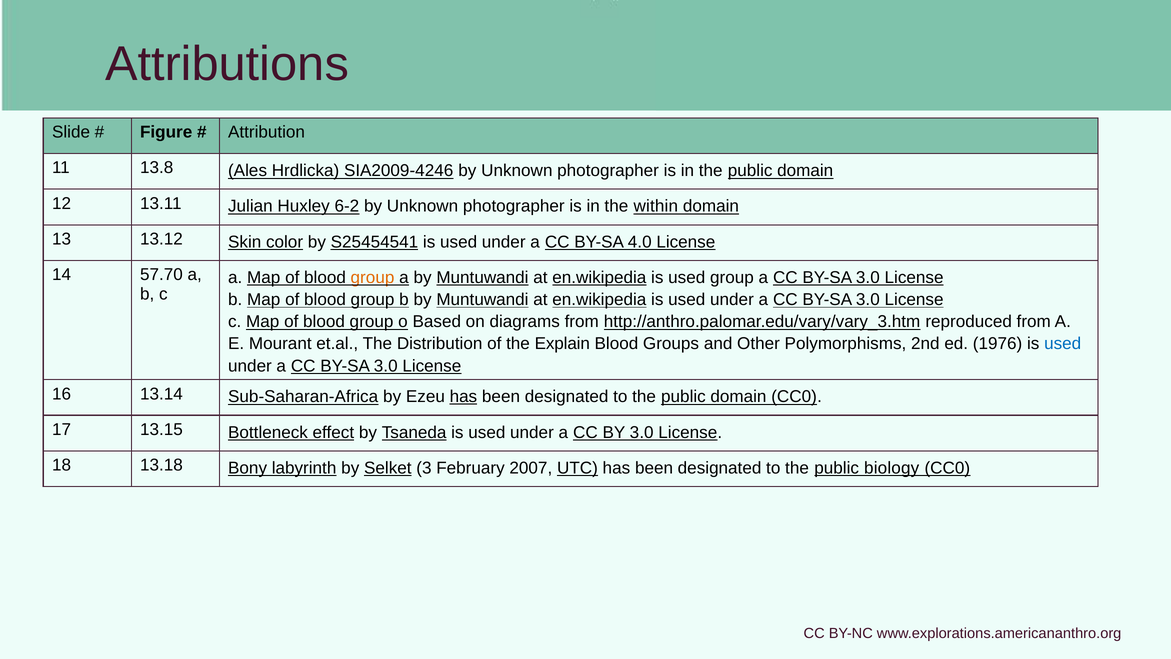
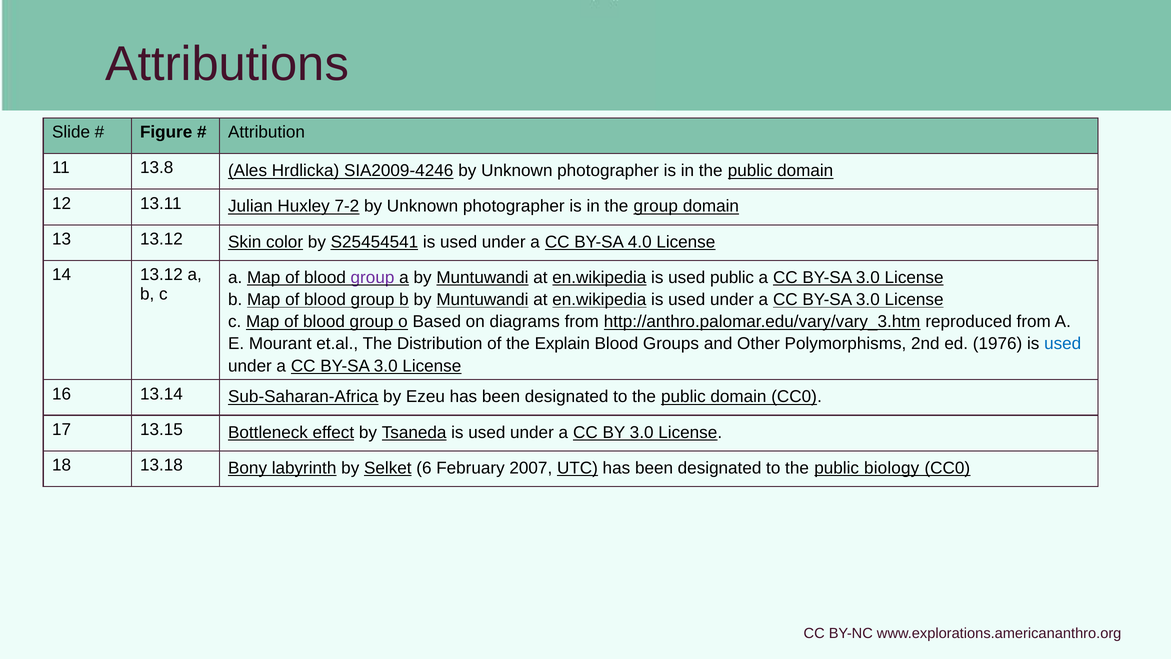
6-2: 6-2 -> 7-2 (347, 206)
the within: within -> group (656, 206)
14 57.70: 57.70 -> 13.12 (161, 275)
group colour: orange -> purple (372, 277)
used group: group -> public (732, 277)
has underline: present -> none (463, 397)
3: 3 -> 6 (424, 468)
